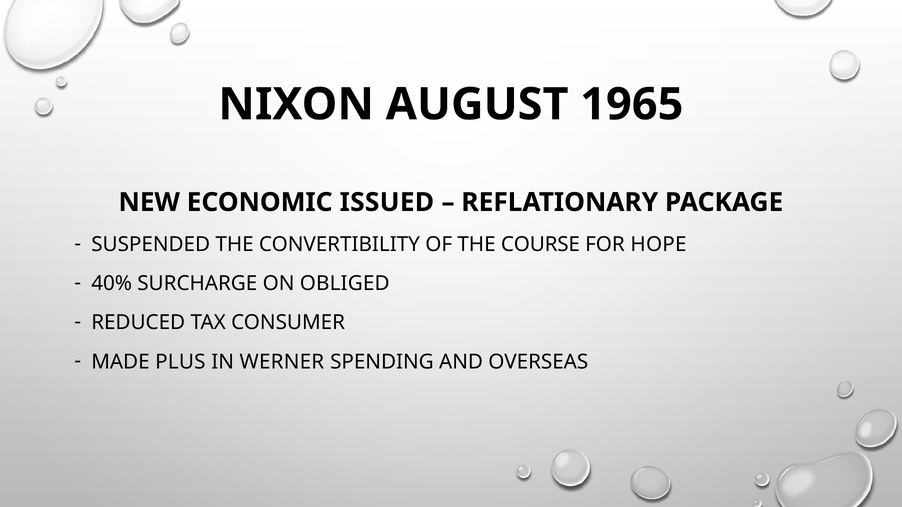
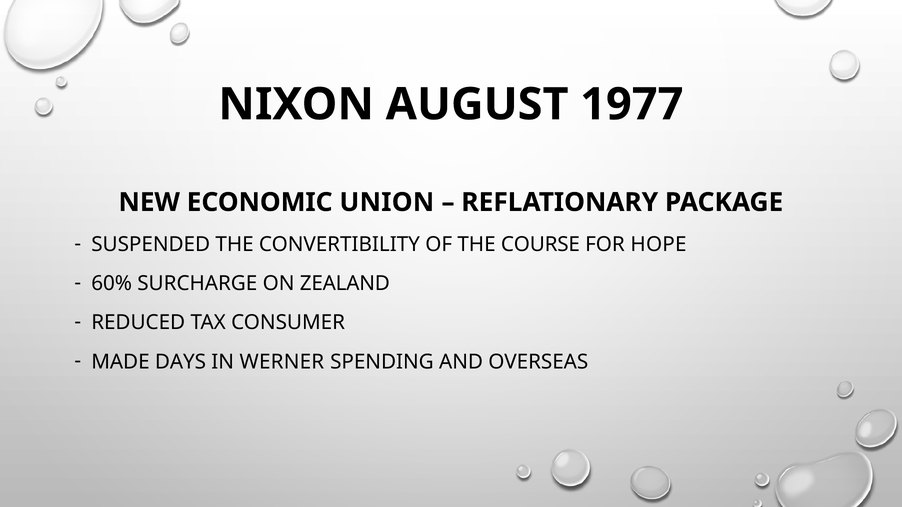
1965: 1965 -> 1977 (632, 105)
ISSUED: ISSUED -> UNION (387, 202)
40%: 40% -> 60% (112, 284)
OBLIGED: OBLIGED -> ZEALAND (345, 284)
PLUS: PLUS -> DAYS (180, 362)
